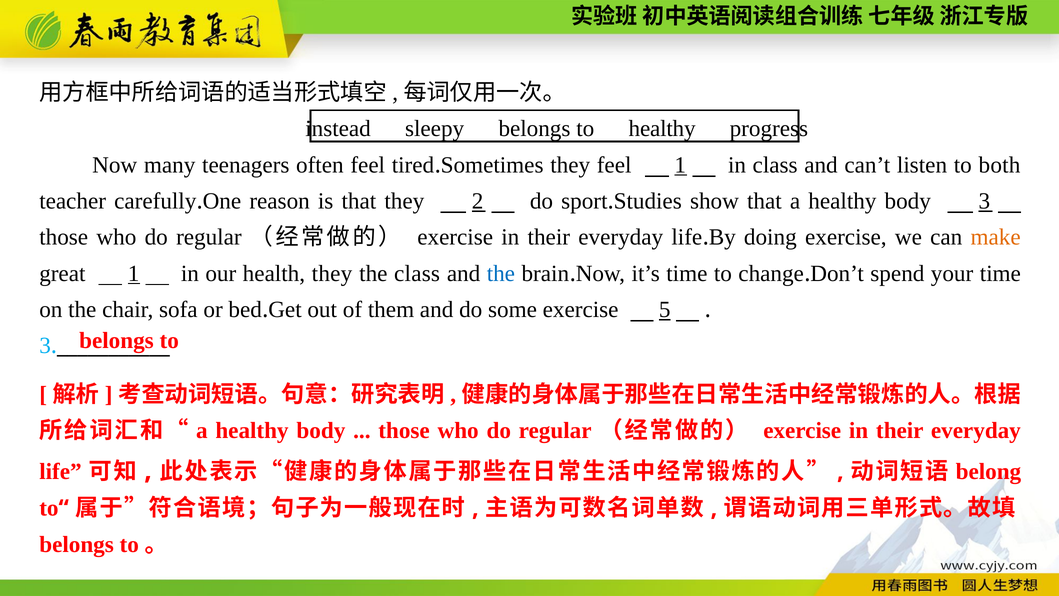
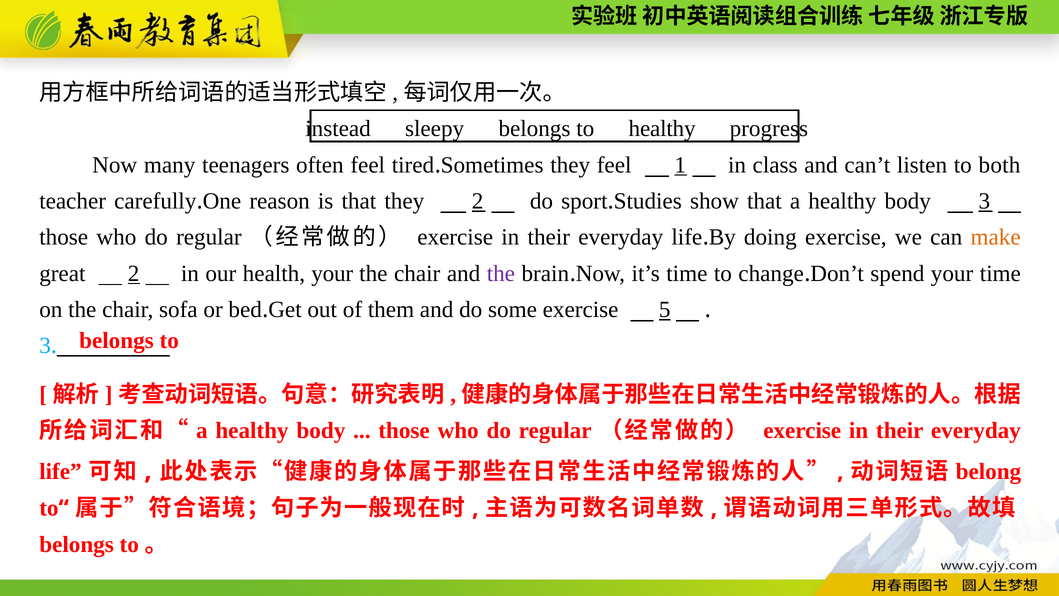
great 1: 1 -> 2 (134, 273)
health they: they -> your (332, 273)
class: class -> chair (417, 273)
the colour: blue -> purple (501, 273)
